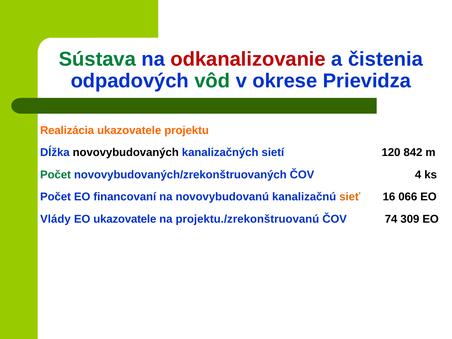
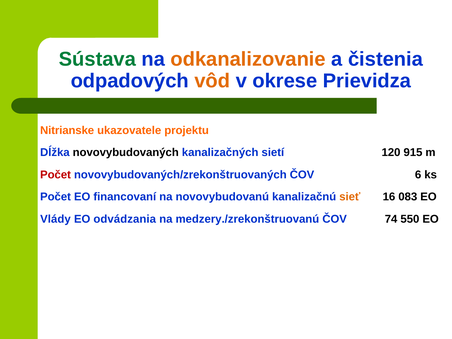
odkanalizovanie colour: red -> orange (248, 59)
vôd colour: green -> orange (212, 81)
Realizácia: Realizácia -> Nitrianske (67, 130)
842: 842 -> 915 (413, 153)
Počet colour: green -> red (56, 175)
4: 4 -> 6 (418, 175)
066: 066 -> 083 (408, 197)
EO ukazovatele: ukazovatele -> odvádzania (125, 219)
projektu./zrekonštruovanú: projektu./zrekonštruovanú -> medzery./zrekonštruovanú (247, 219)
309: 309 -> 550 (410, 219)
